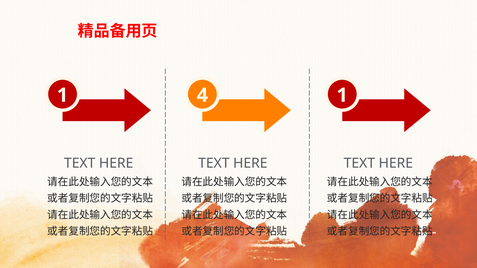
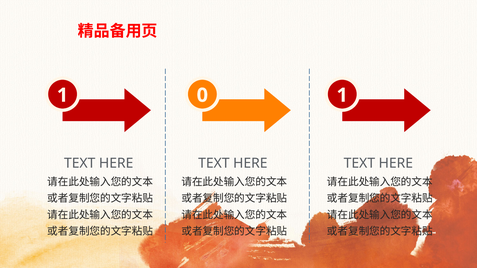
4: 4 -> 0 (202, 95)
